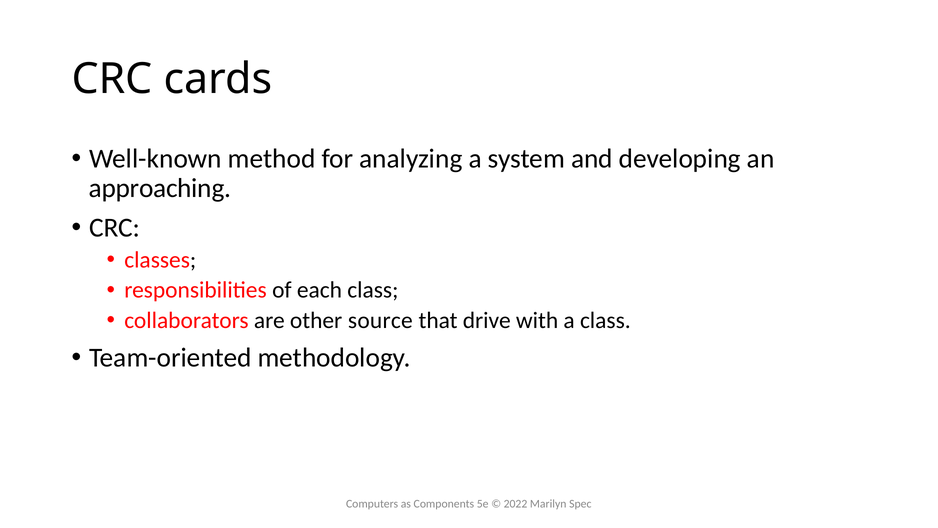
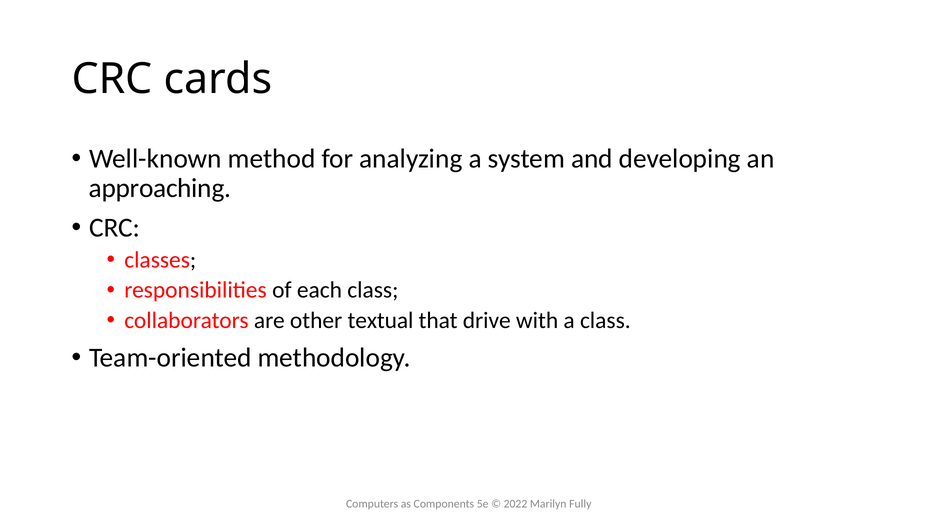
source: source -> textual (381, 320)
Spec: Spec -> Fully (580, 504)
